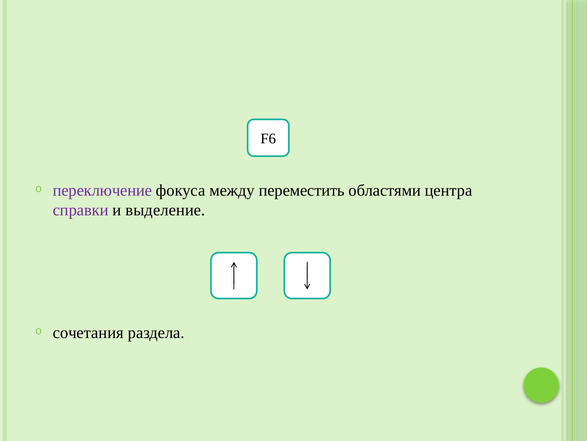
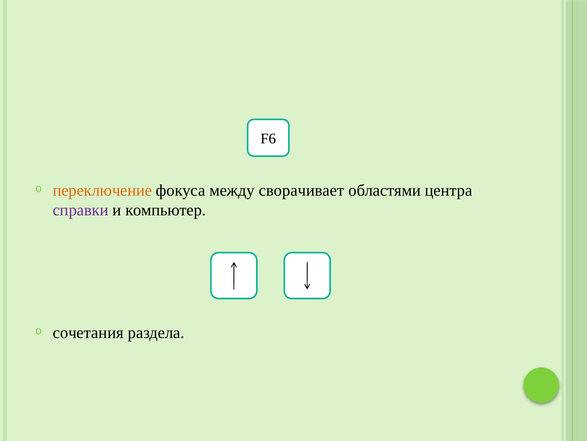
переключение colour: purple -> orange (102, 190)
переместить: переместить -> сворачивает (302, 190)
выделение: выделение -> компьютер (166, 210)
